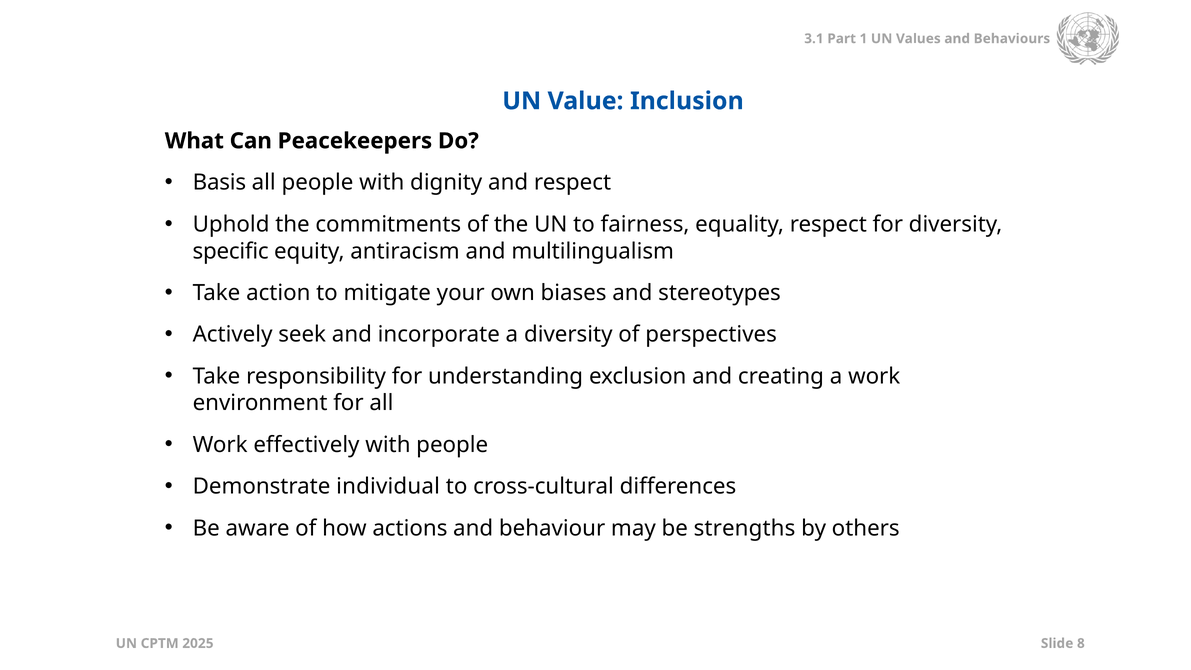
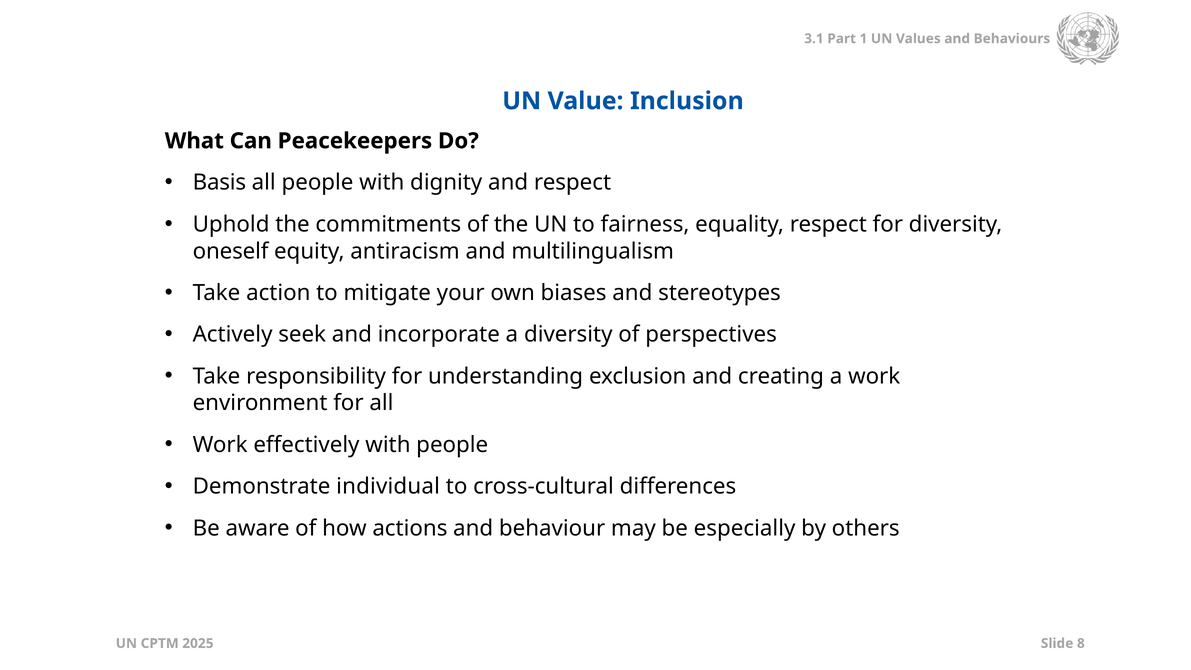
specific: specific -> oneself (231, 251)
strengths: strengths -> especially (745, 528)
